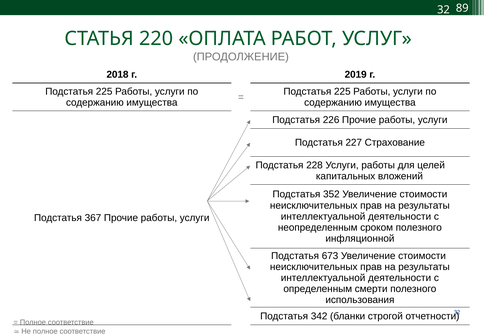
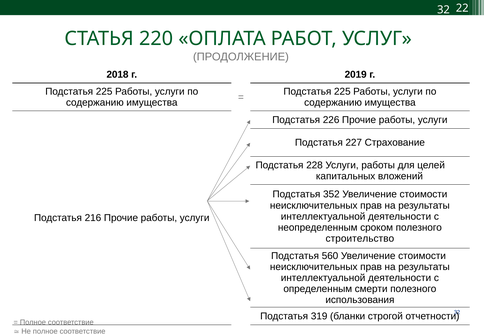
89: 89 -> 22 (462, 8)
367: 367 -> 216 (93, 218)
инфляционной: инфляционной -> строительство (360, 239)
673: 673 -> 560 (330, 256)
342: 342 -> 319 (319, 316)
